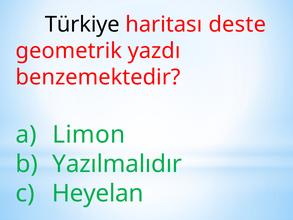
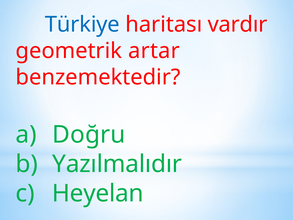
Türkiye colour: black -> blue (82, 25)
deste: deste -> vardır (237, 25)
yazdı: yazdı -> artar (154, 51)
Limon: Limon -> Doğru (89, 135)
